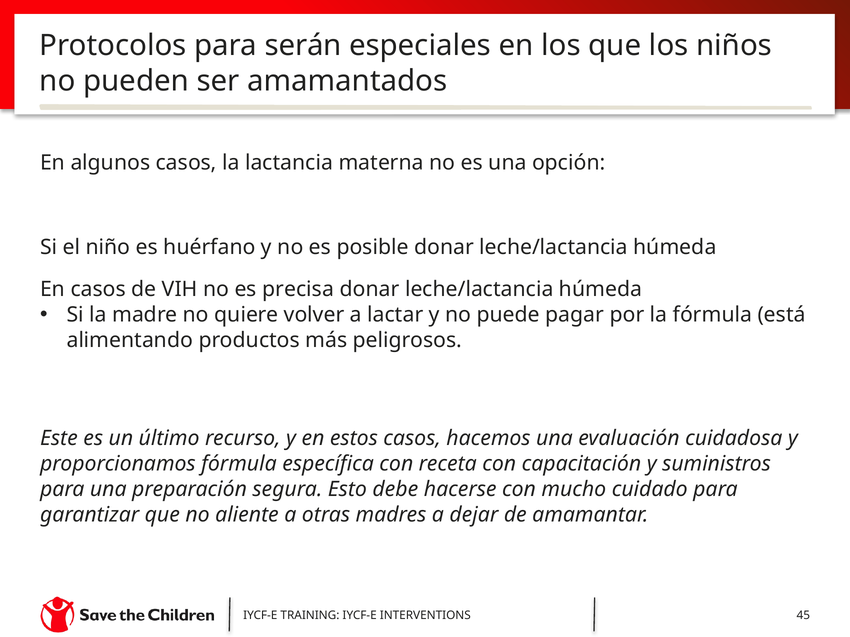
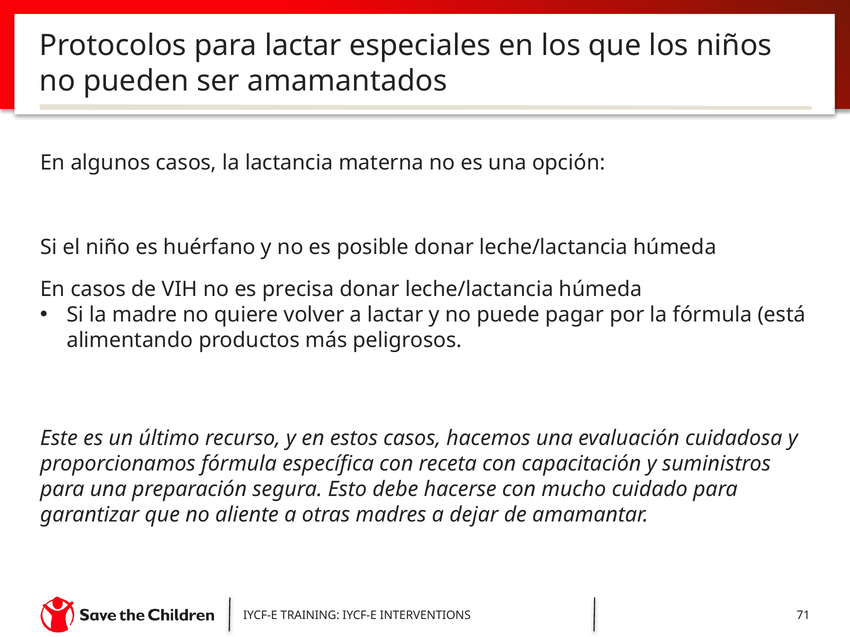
para serán: serán -> lactar (303, 46)
45: 45 -> 71 (803, 616)
